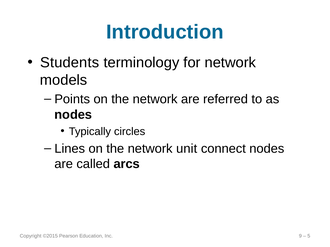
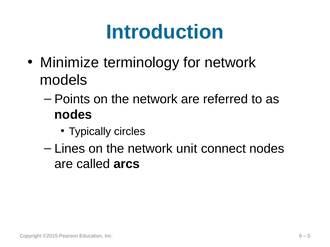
Students: Students -> Minimize (70, 63)
